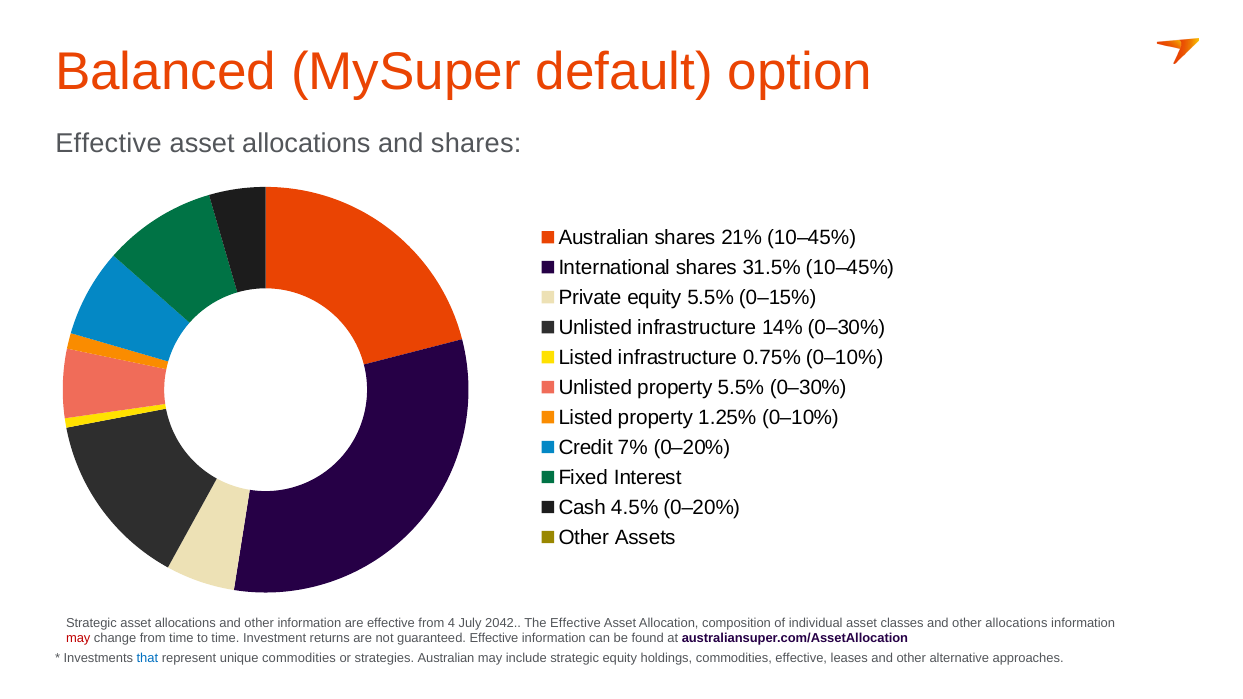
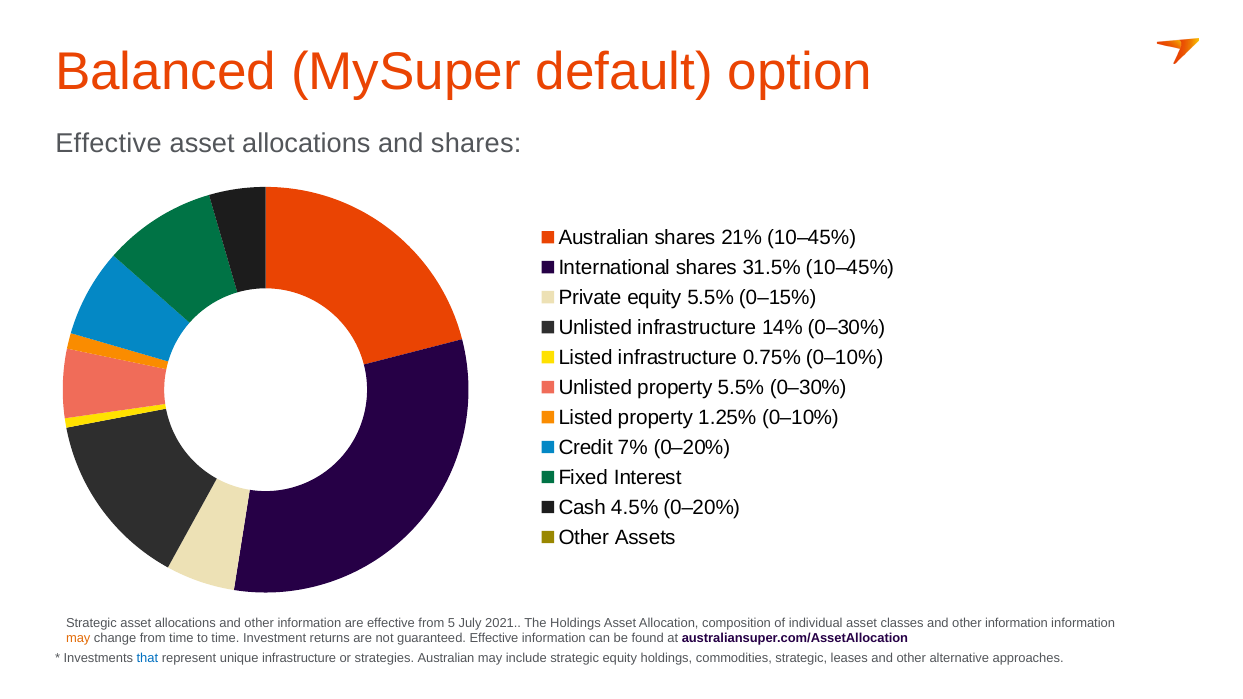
4: 4 -> 5 (451, 623)
2042: 2042 -> 2021 (503, 623)
The Effective: Effective -> Holdings (576, 623)
classes and other allocations: allocations -> information (1017, 623)
may colour: red -> orange (78, 639)
unique commodities: commodities -> infrastructure (299, 658)
commodities effective: effective -> strategic (801, 658)
